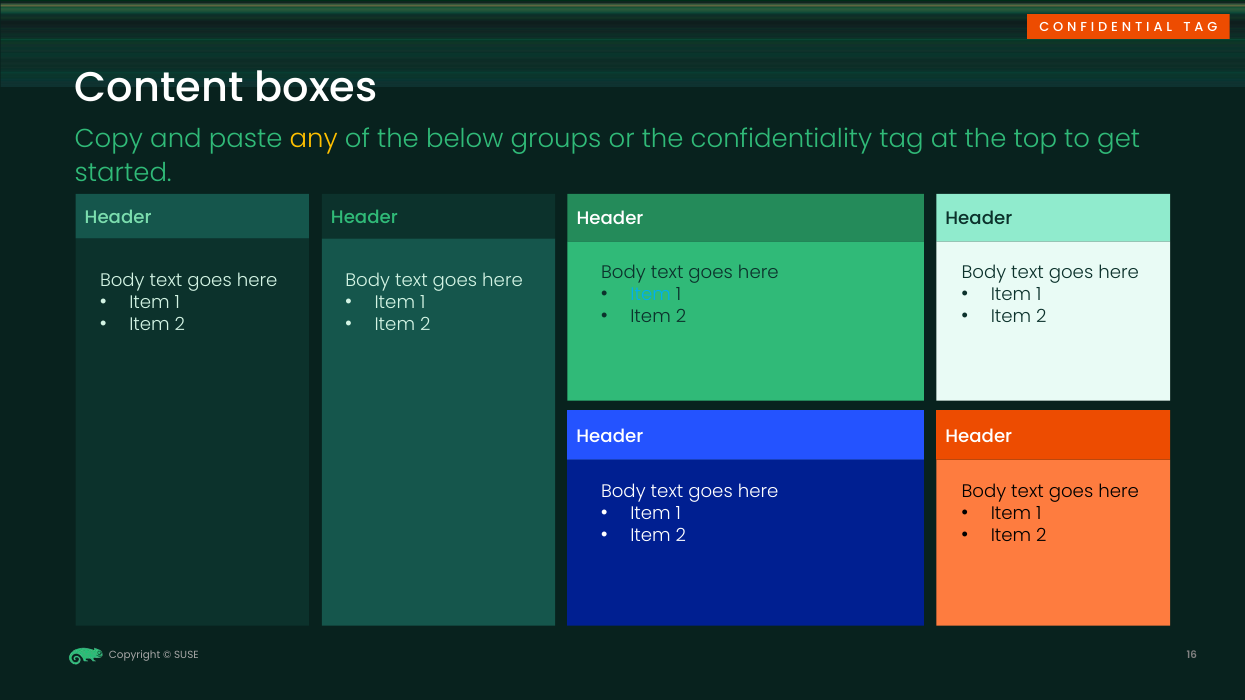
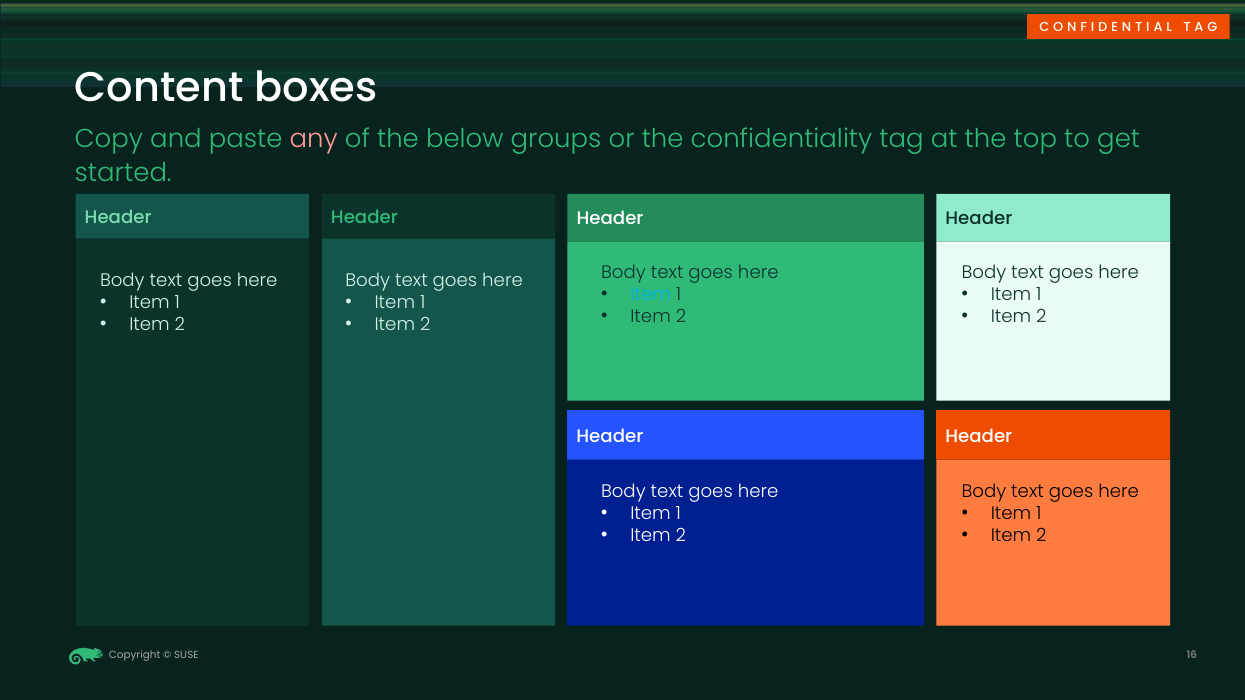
any colour: yellow -> pink (314, 139)
